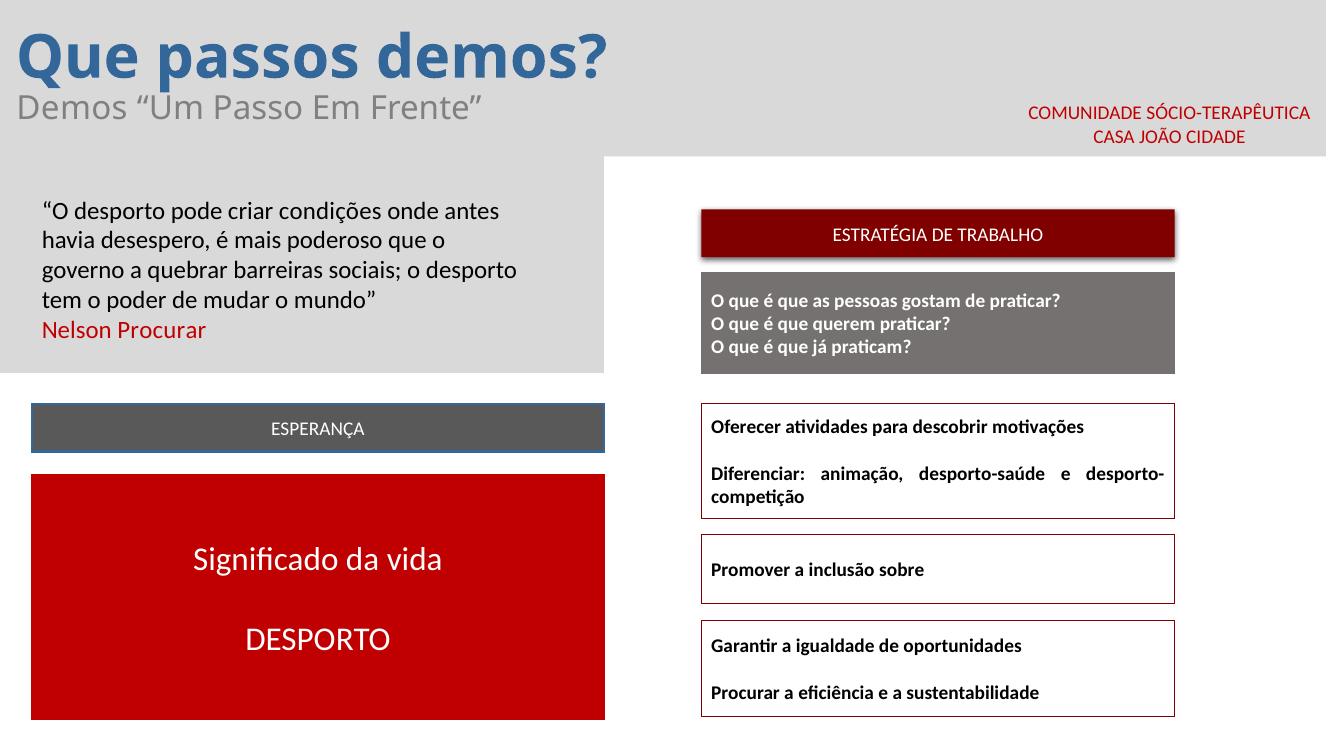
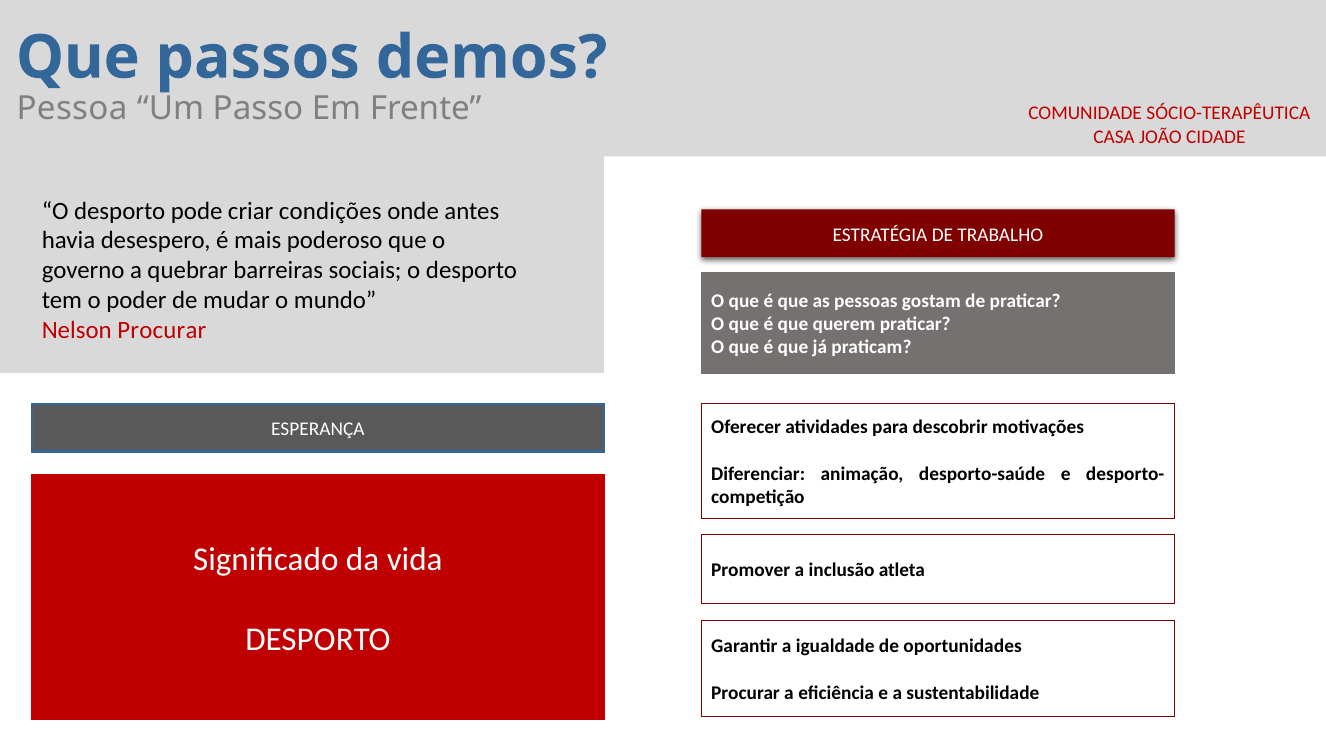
Demos: Demos -> Pessoa (72, 109)
sobre: sobre -> atleta (902, 570)
